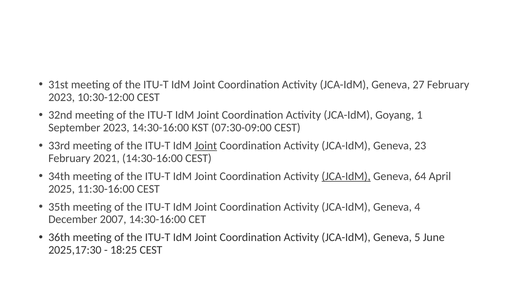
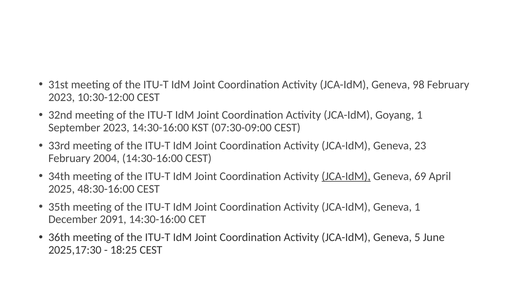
27: 27 -> 98 (419, 84)
Joint underline: present -> none (206, 145)
2021: 2021 -> 2004 (106, 158)
64: 64 -> 69 (420, 176)
11:30-16:00: 11:30-16:00 -> 48:30-16:00 (106, 188)
Geneva 4: 4 -> 1 (417, 206)
2007: 2007 -> 2091 (113, 219)
